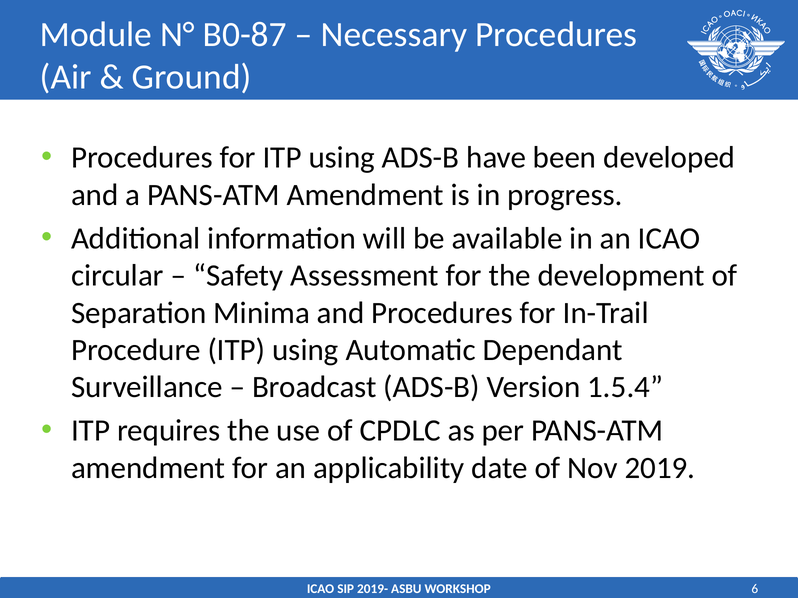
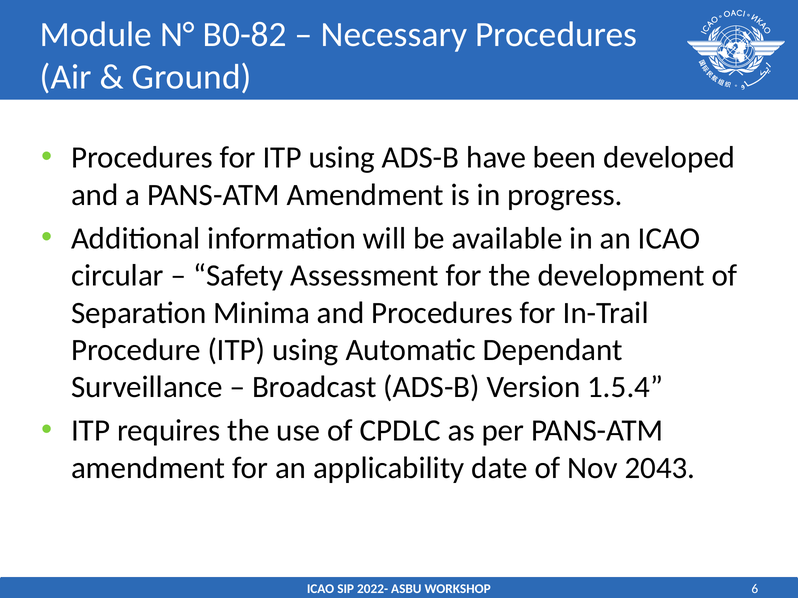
B0-87: B0-87 -> B0-82 (245, 34)
2019: 2019 -> 2043 (660, 468)
2019-: 2019- -> 2022- (373, 589)
